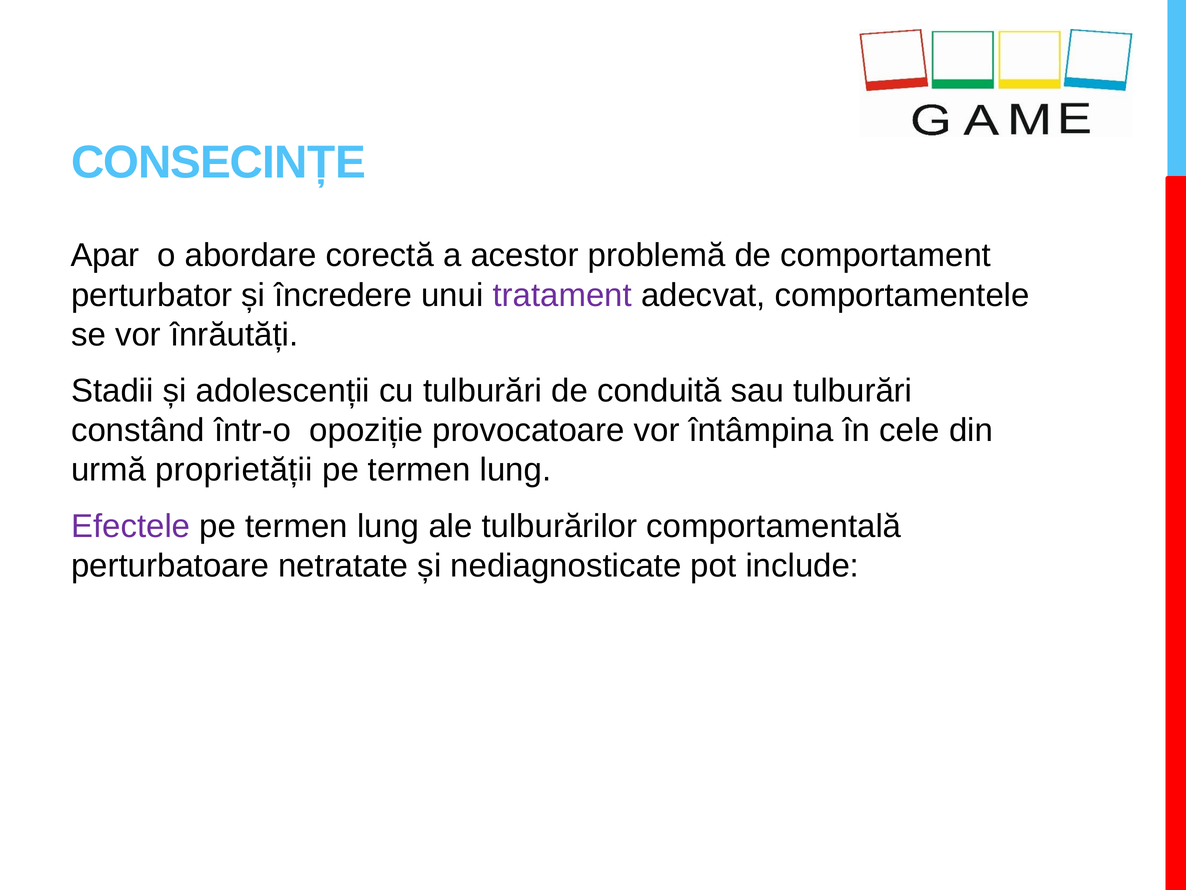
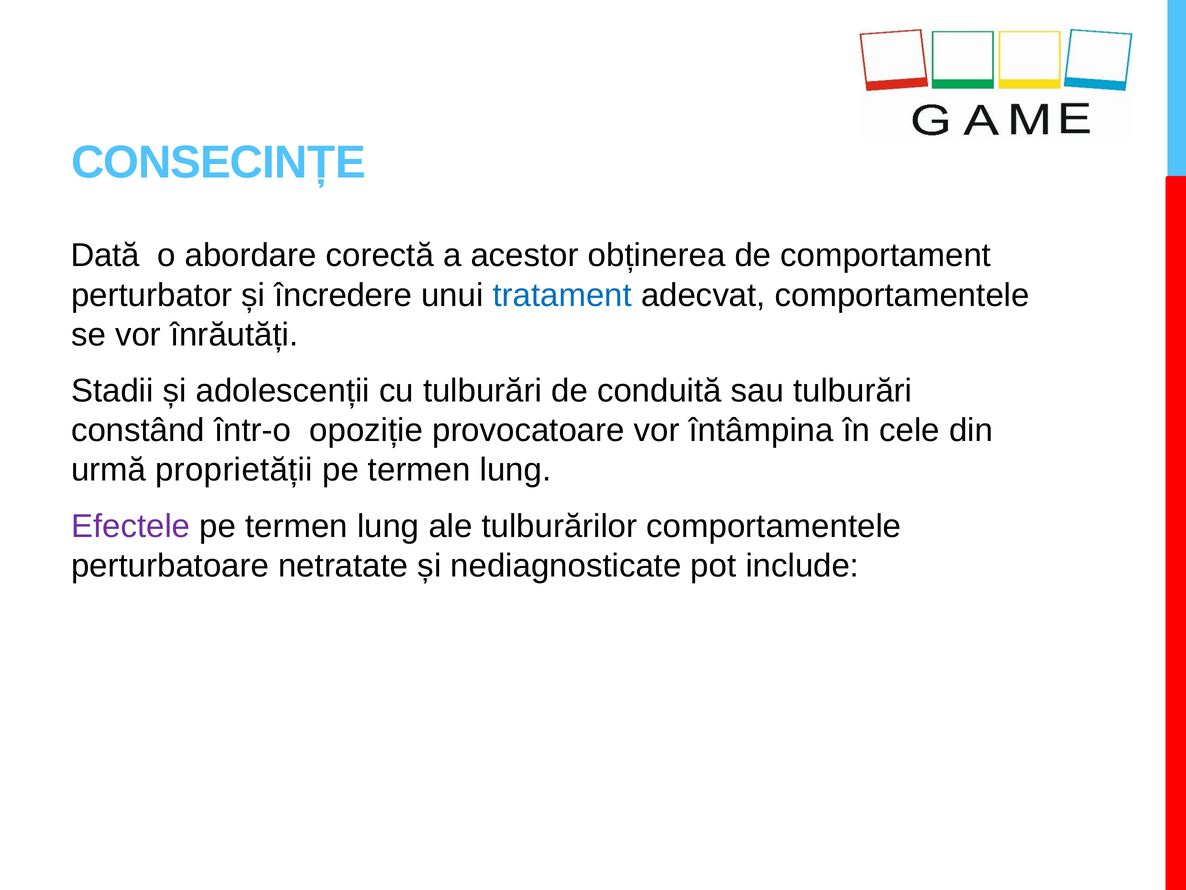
Apar: Apar -> Dată (105, 255)
problemă: problemă -> obținerea (657, 255)
tratament colour: purple -> blue (562, 295)
tulburărilor comportamentală: comportamentală -> comportamentele (774, 526)
